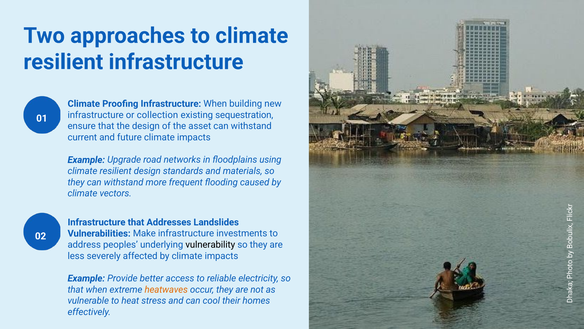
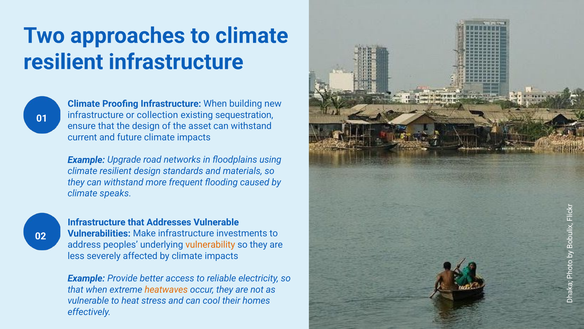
vectors: vectors -> speaks (116, 193)
Addresses Landslides: Landslides -> Vulnerable (216, 222)
vulnerability colour: black -> orange (210, 244)
